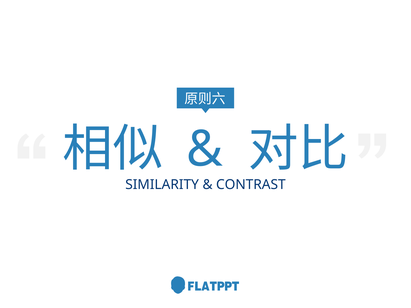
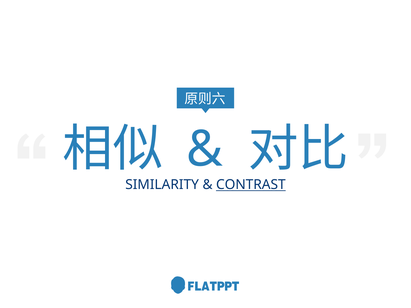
CONTRAST underline: none -> present (251, 185)
